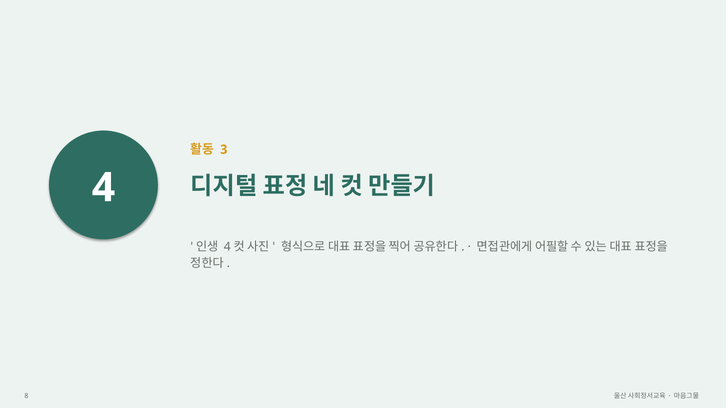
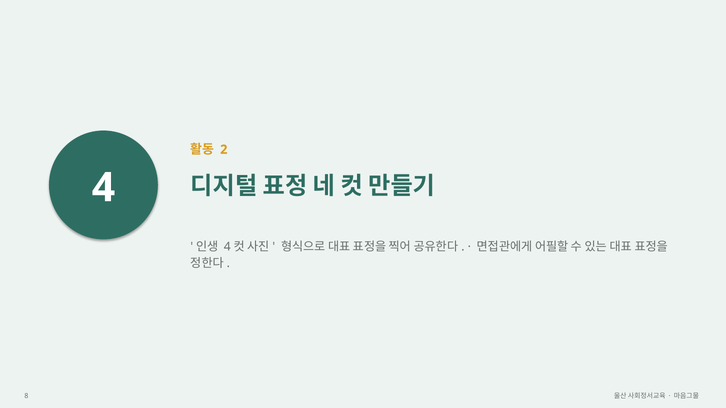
3: 3 -> 2 (224, 150)
